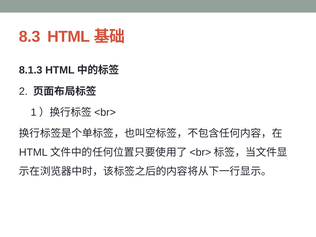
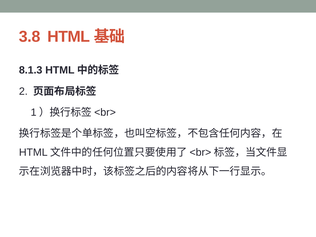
8.3: 8.3 -> 3.8 (30, 37)
